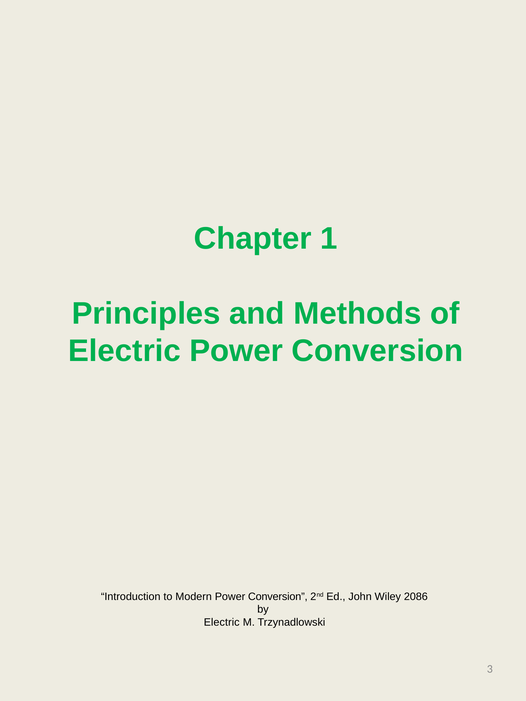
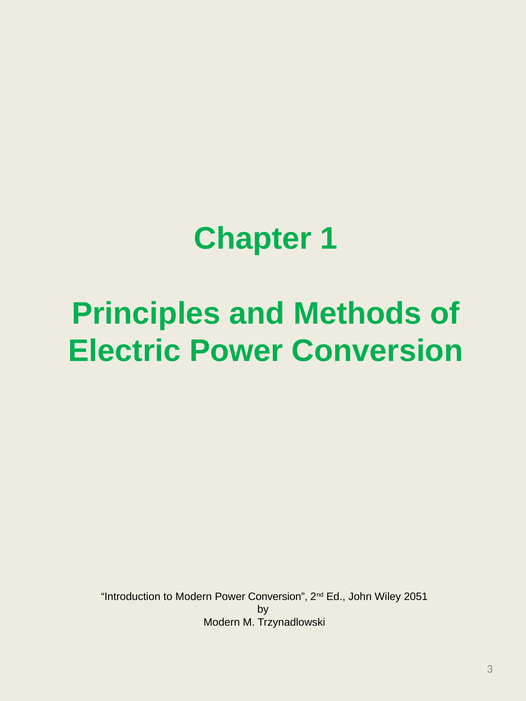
2086: 2086 -> 2051 (416, 597)
Electric: Electric -> Modern (222, 623)
